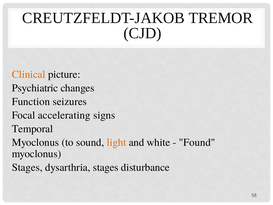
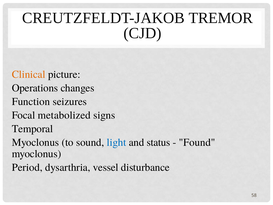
Psychiatric: Psychiatric -> Operations (35, 88)
accelerating: accelerating -> metabolized (64, 115)
light colour: orange -> blue (116, 142)
white: white -> status (158, 142)
Stages: Stages -> Period (27, 167)
dysarthria stages: stages -> vessel (106, 167)
